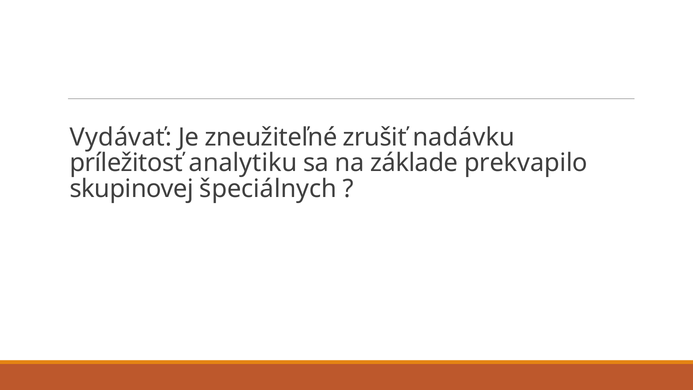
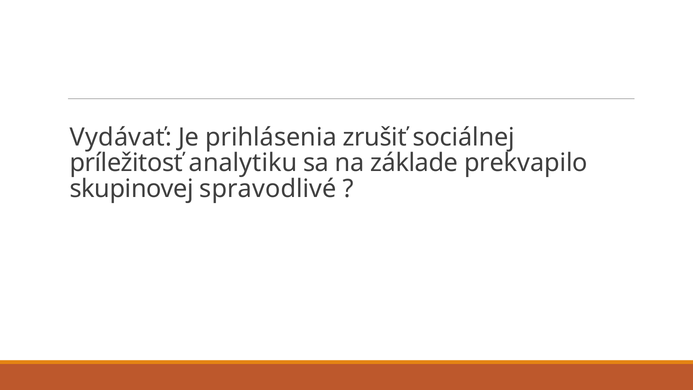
zneužiteľné: zneužiteľné -> prihlásenia (271, 137)
nadávku: nadávku -> sociálnej (464, 137)
špeciálnych: špeciálnych -> spravodlivé (268, 189)
